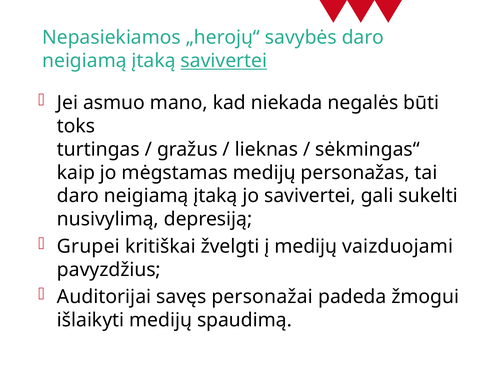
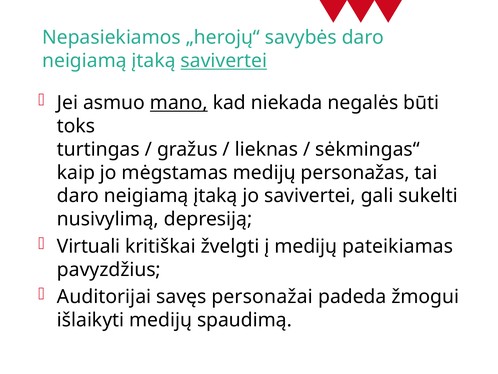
mano underline: none -> present (179, 103)
Grupei: Grupei -> Virtuali (89, 246)
vaizduojami: vaizduojami -> pateikiamas (398, 246)
